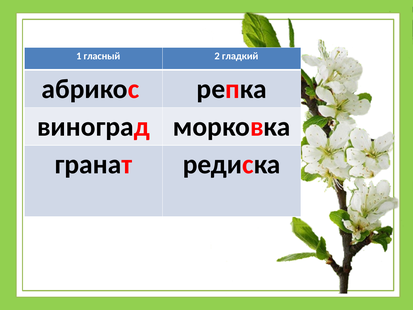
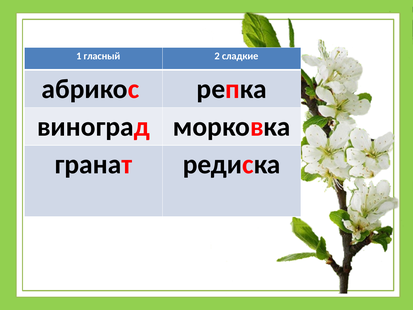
гладкий: гладкий -> сладкие (240, 56)
